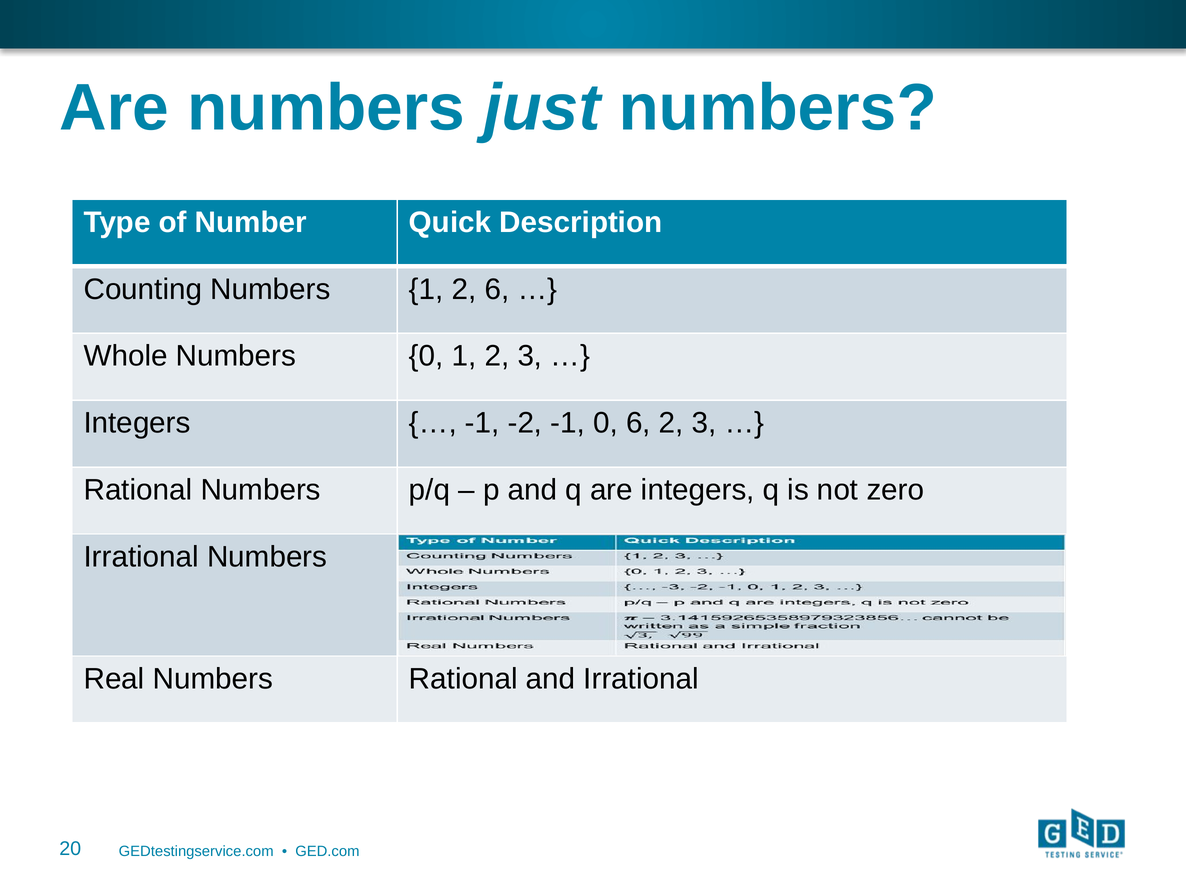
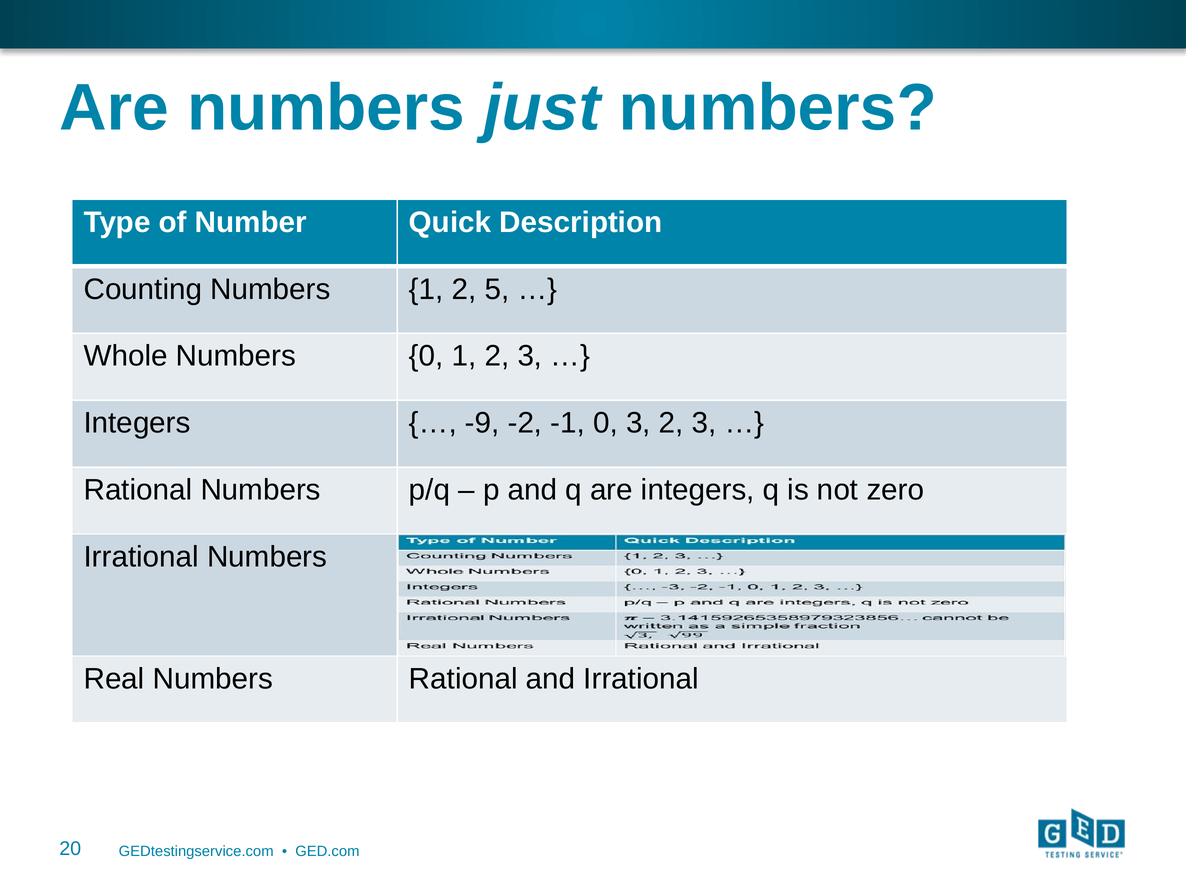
2 6: 6 -> 5 (497, 289)
-1: -1 -> -9 (482, 423)
0 6: 6 -> 3 (638, 423)
